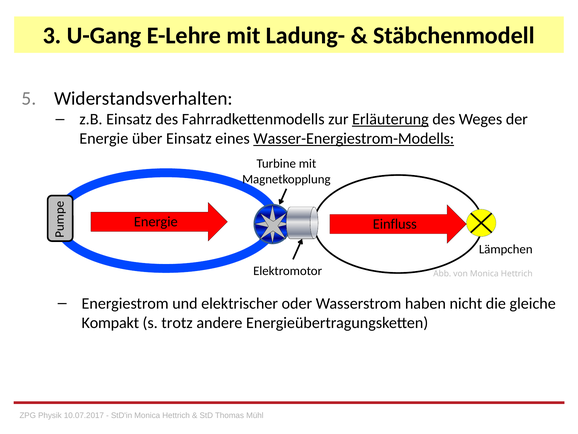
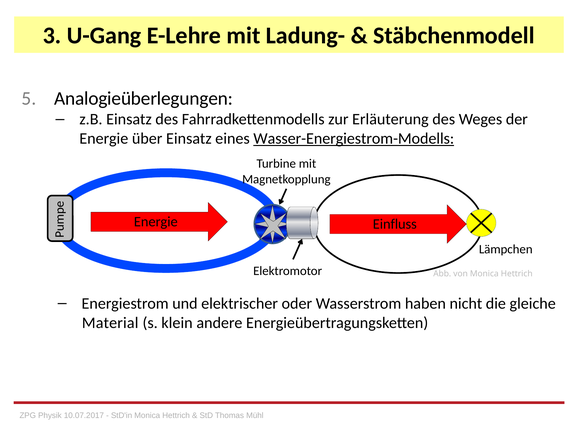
Widerstandsverhalten: Widerstandsverhalten -> Analogieüberlegungen (144, 98)
Erläuterung underline: present -> none (390, 119)
Kompakt: Kompakt -> Material (110, 322)
trotz: trotz -> klein (177, 322)
